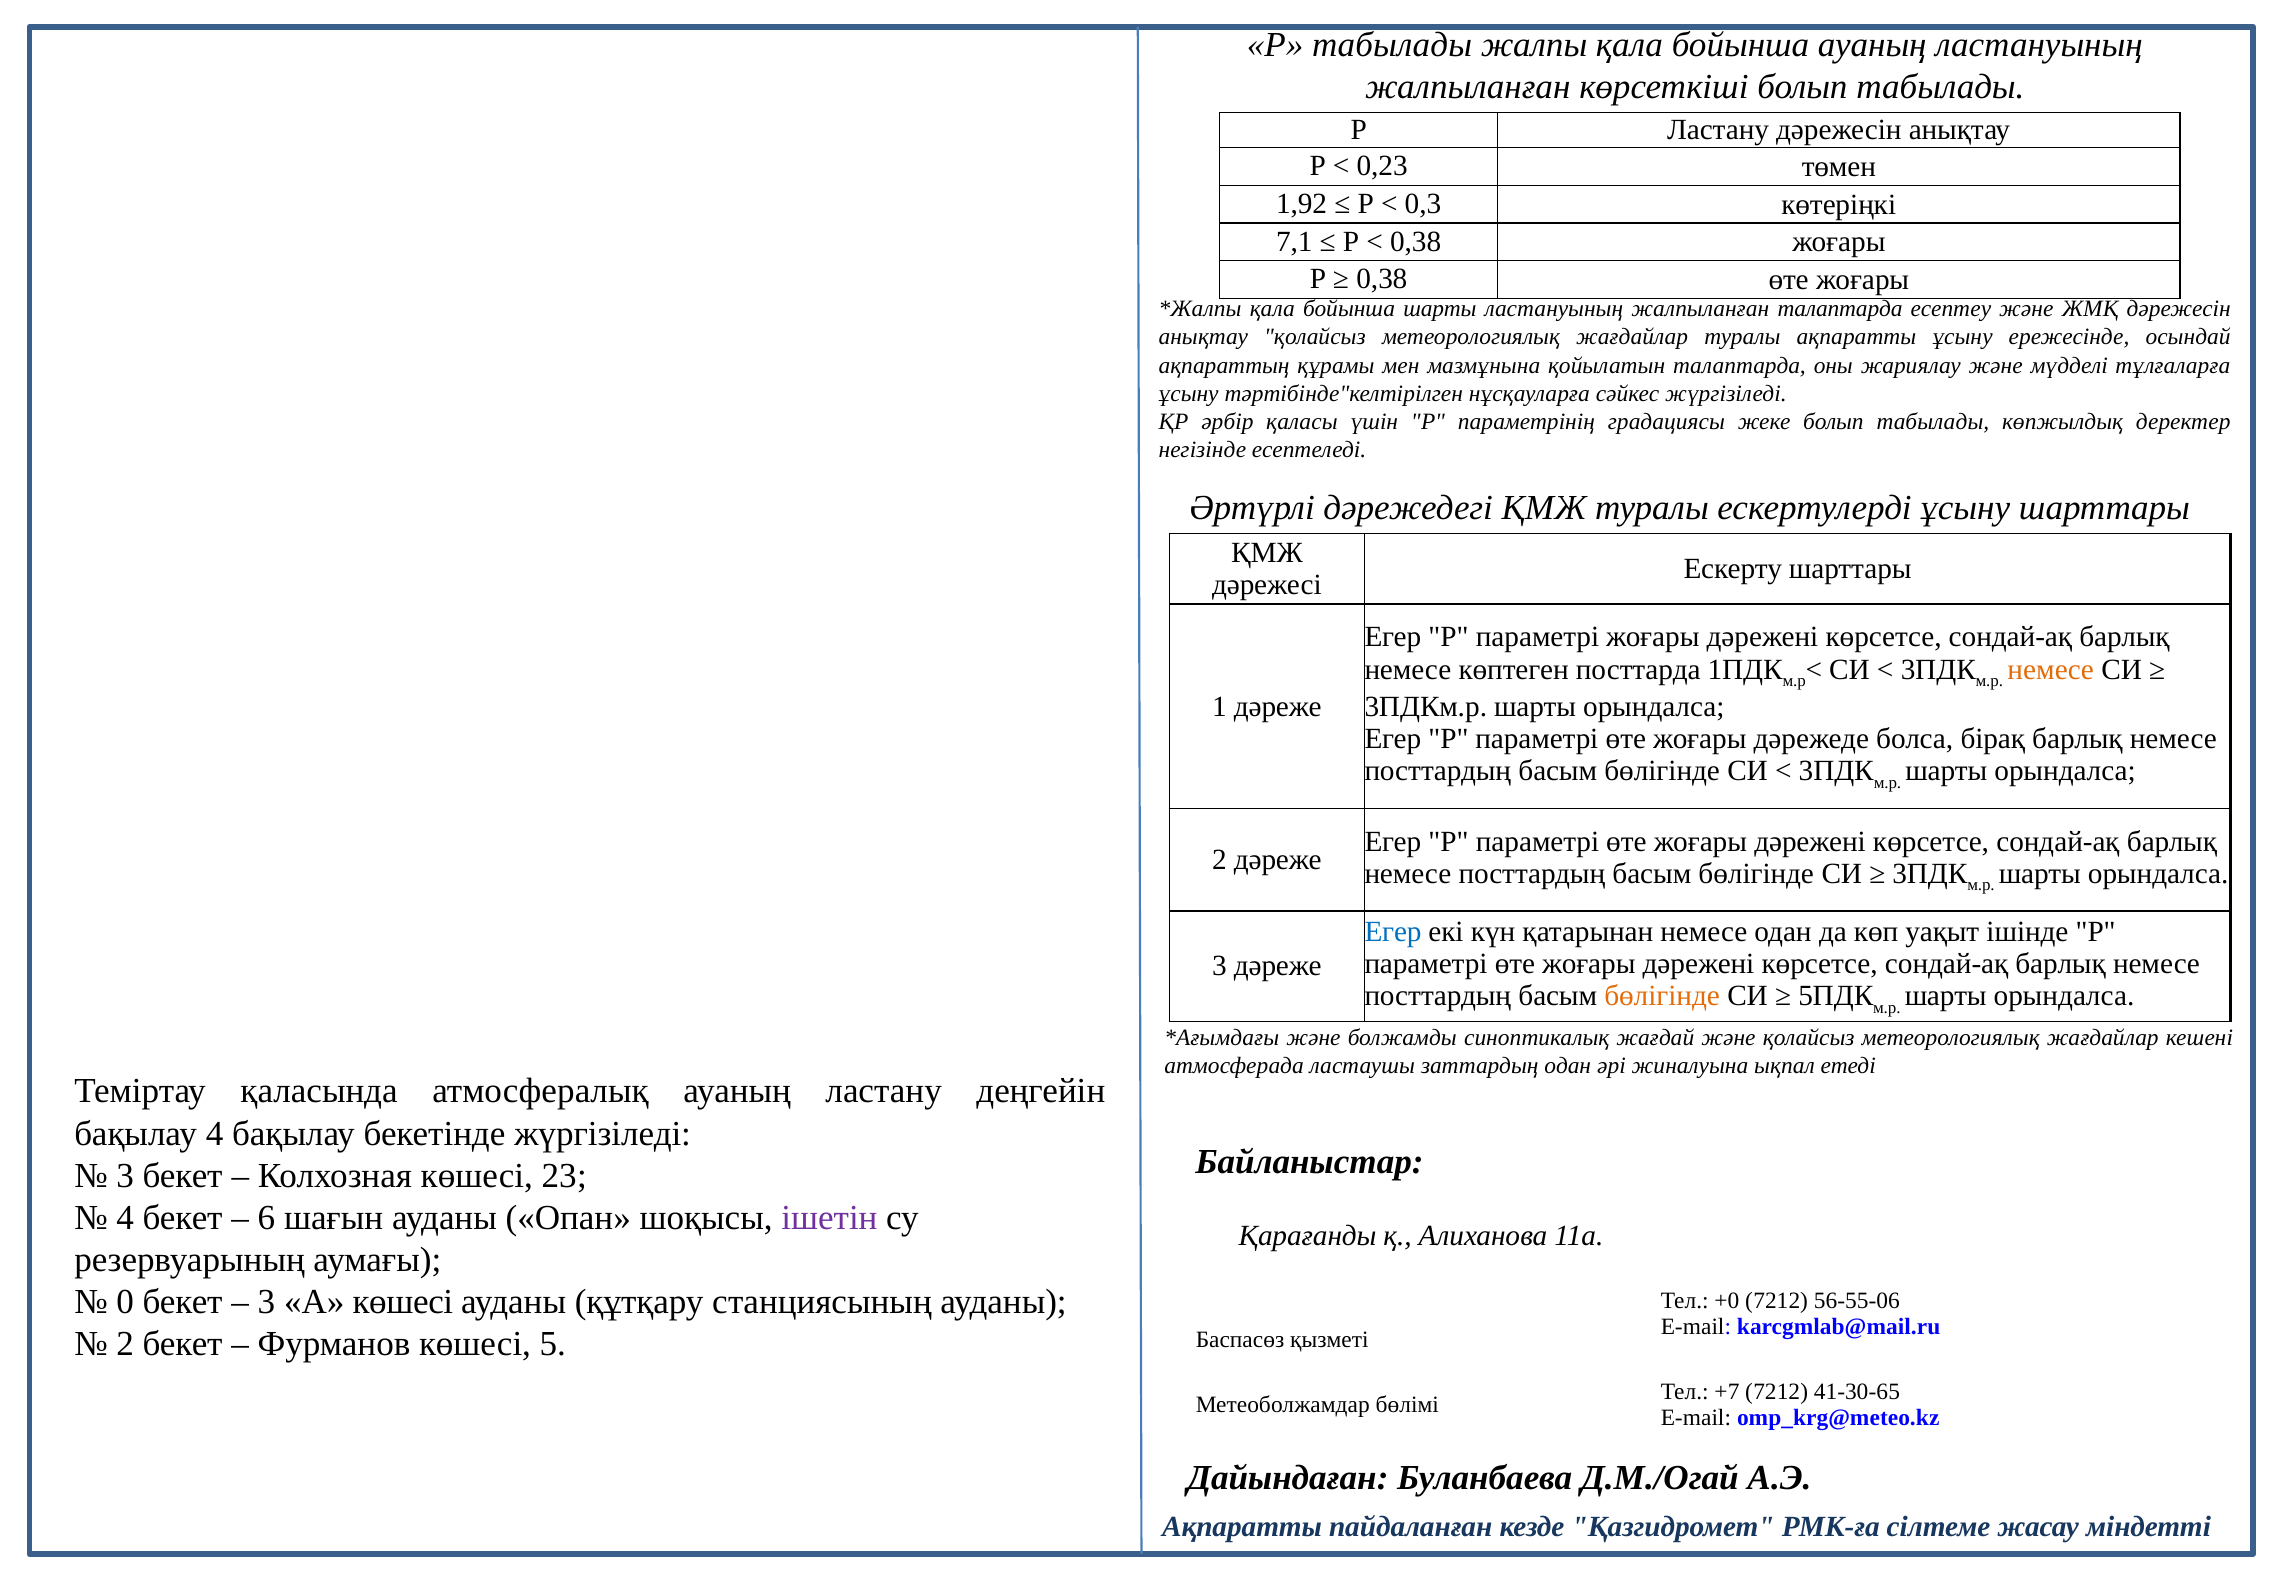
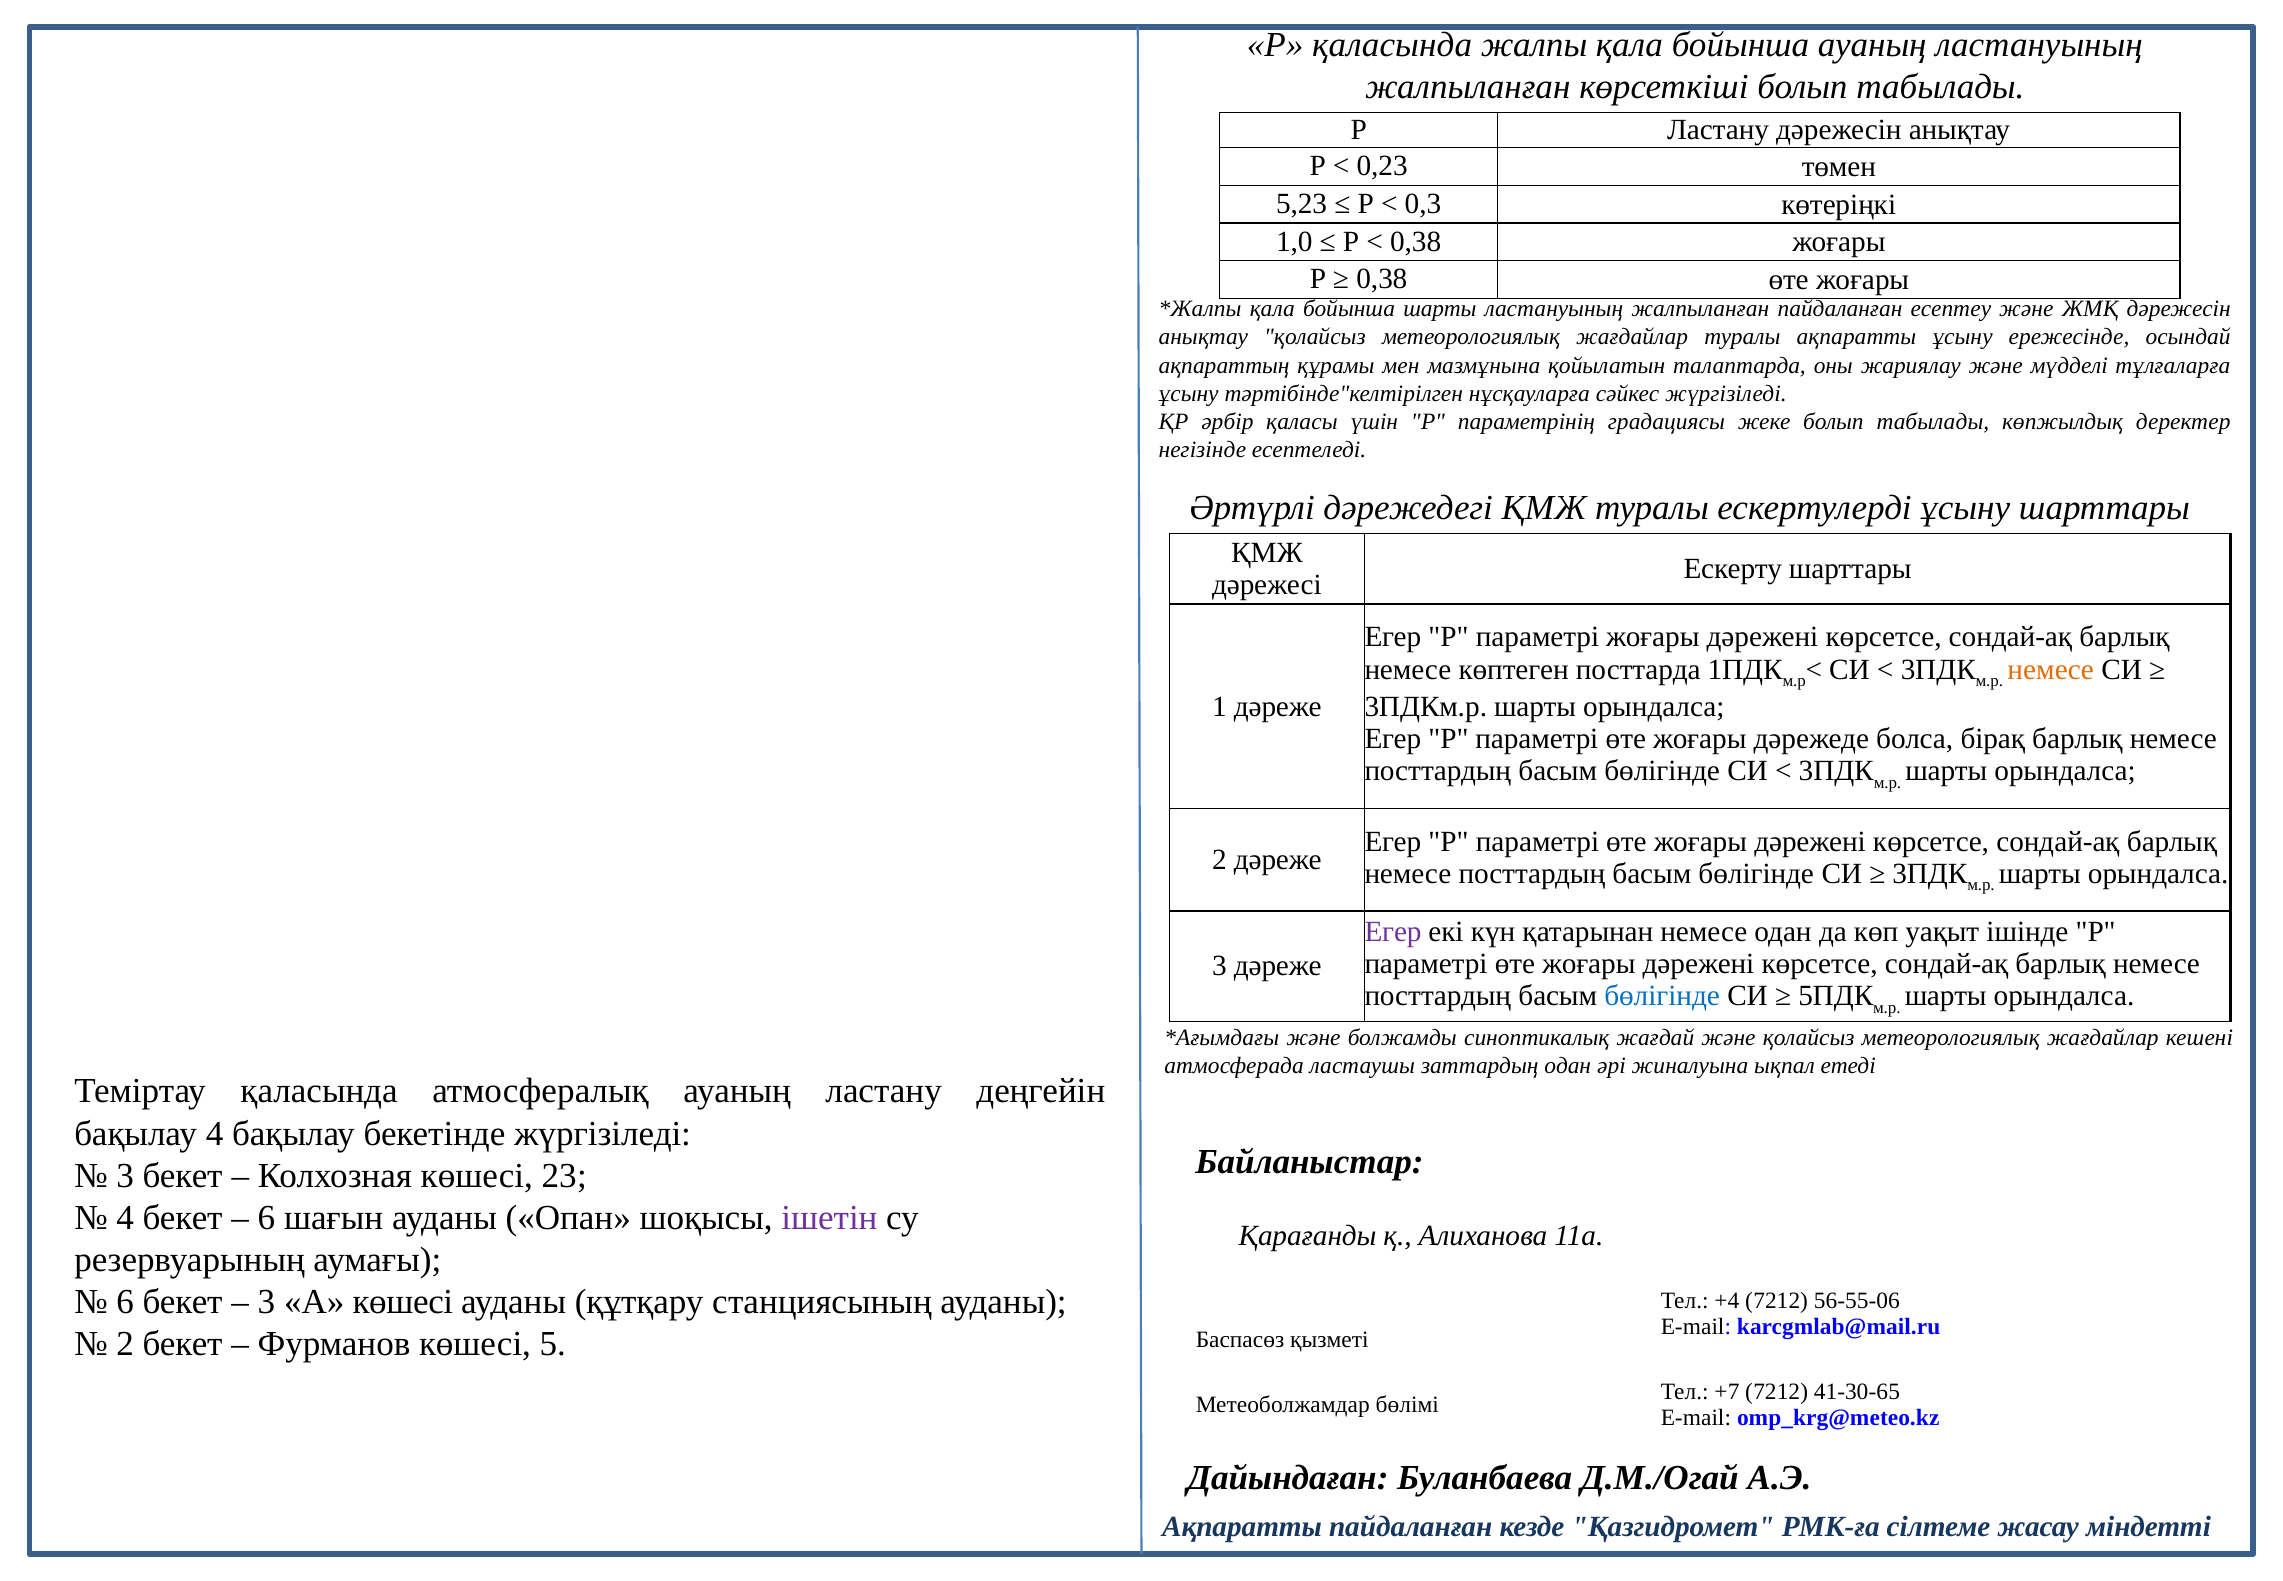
Р табылады: табылады -> қаласында (1392, 45)
1,92: 1,92 -> 5,23 (1302, 204)
7,1: 7,1 -> 1,0 (1294, 242)
жалпыланған талаптарда: талаптарда -> пайдаланған (1840, 309)
Егер colour: blue -> purple (1393, 931)
бөлігінде colour: orange -> blue (1662, 996)
0: 0 -> 6 (125, 1302)
+0: +0 -> +4 (1727, 1300)
